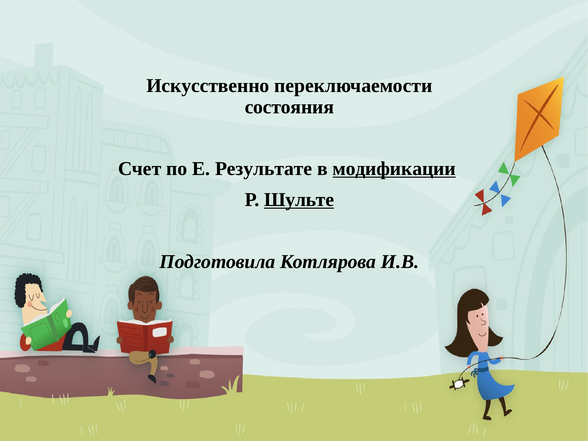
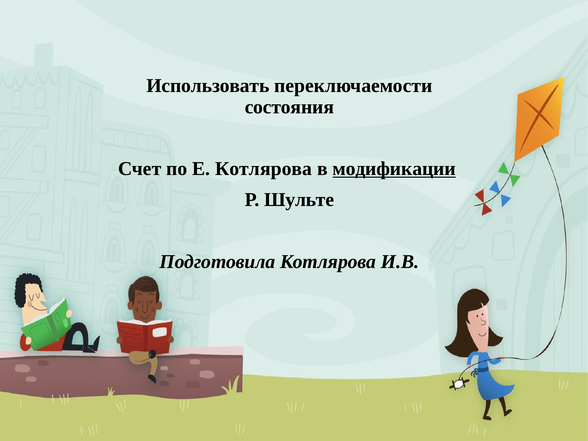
Искусственно: Искусственно -> Использовать (208, 86)
Е Результате: Результате -> Котлярова (264, 169)
Шульте underline: present -> none (299, 200)
